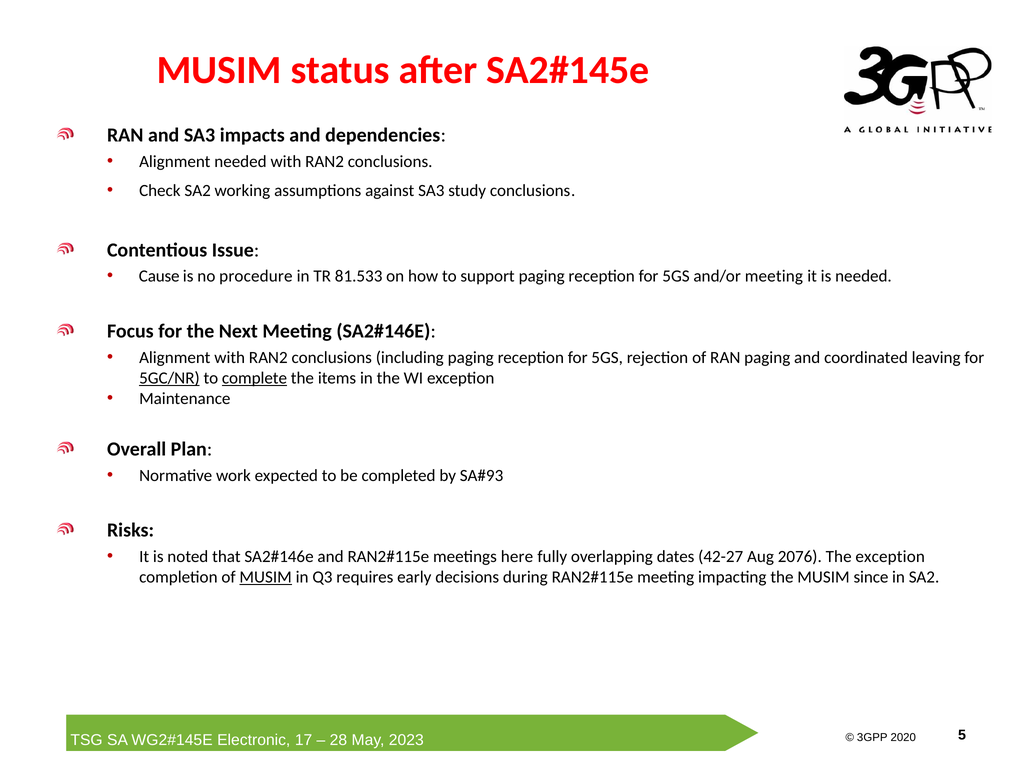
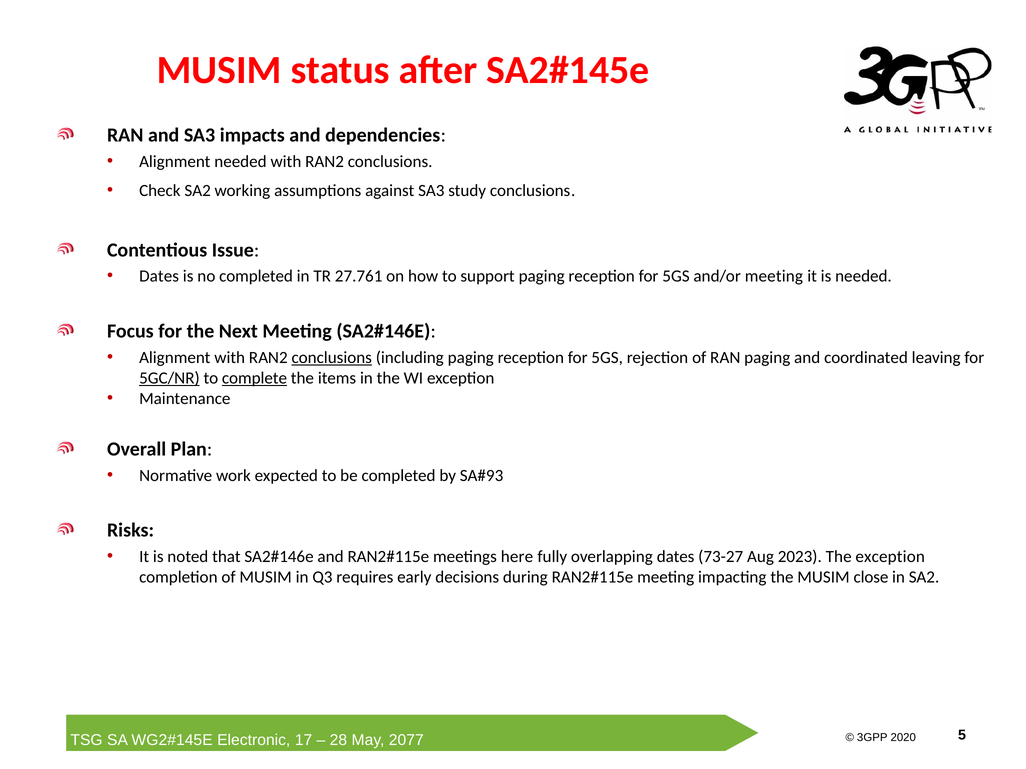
Cause: Cause -> Dates (159, 276)
no procedure: procedure -> completed (256, 276)
81.533: 81.533 -> 27.761 (359, 276)
conclusions underline: none -> present (332, 358)
42-27: 42-27 -> 73-27 (721, 557)
2076: 2076 -> 2023 (800, 557)
MUSIM underline: present -> none (266, 578)
since: since -> close (871, 578)
2023: 2023 -> 2077 (406, 741)
